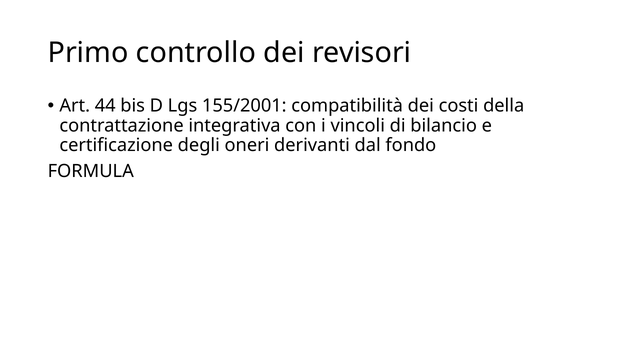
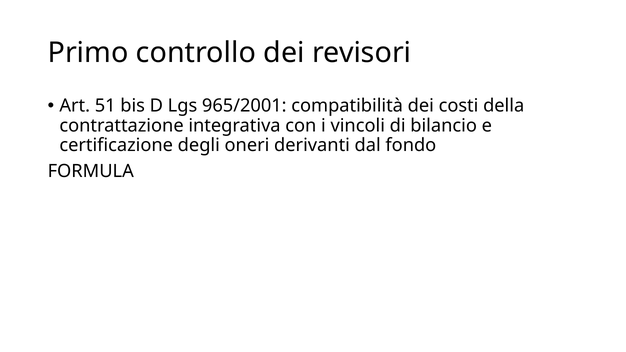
44: 44 -> 51 (105, 106)
155/2001: 155/2001 -> 965/2001 (244, 106)
